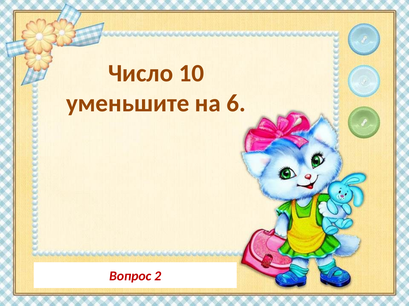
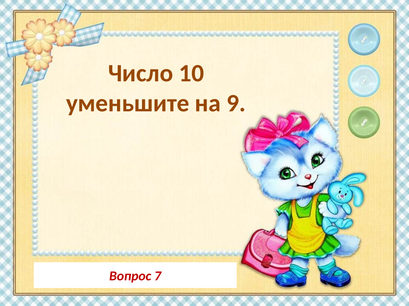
6: 6 -> 9 (236, 104)
2: 2 -> 7 (158, 277)
